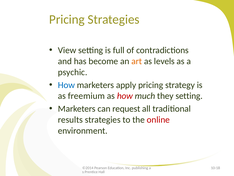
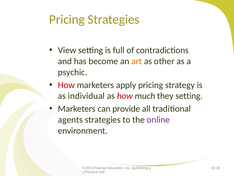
levels: levels -> other (164, 61)
How colour: blue -> red (66, 85)
freemium: freemium -> individual (86, 96)
request: request -> provide (126, 108)
results: results -> agents (70, 119)
online colour: red -> purple (158, 119)
